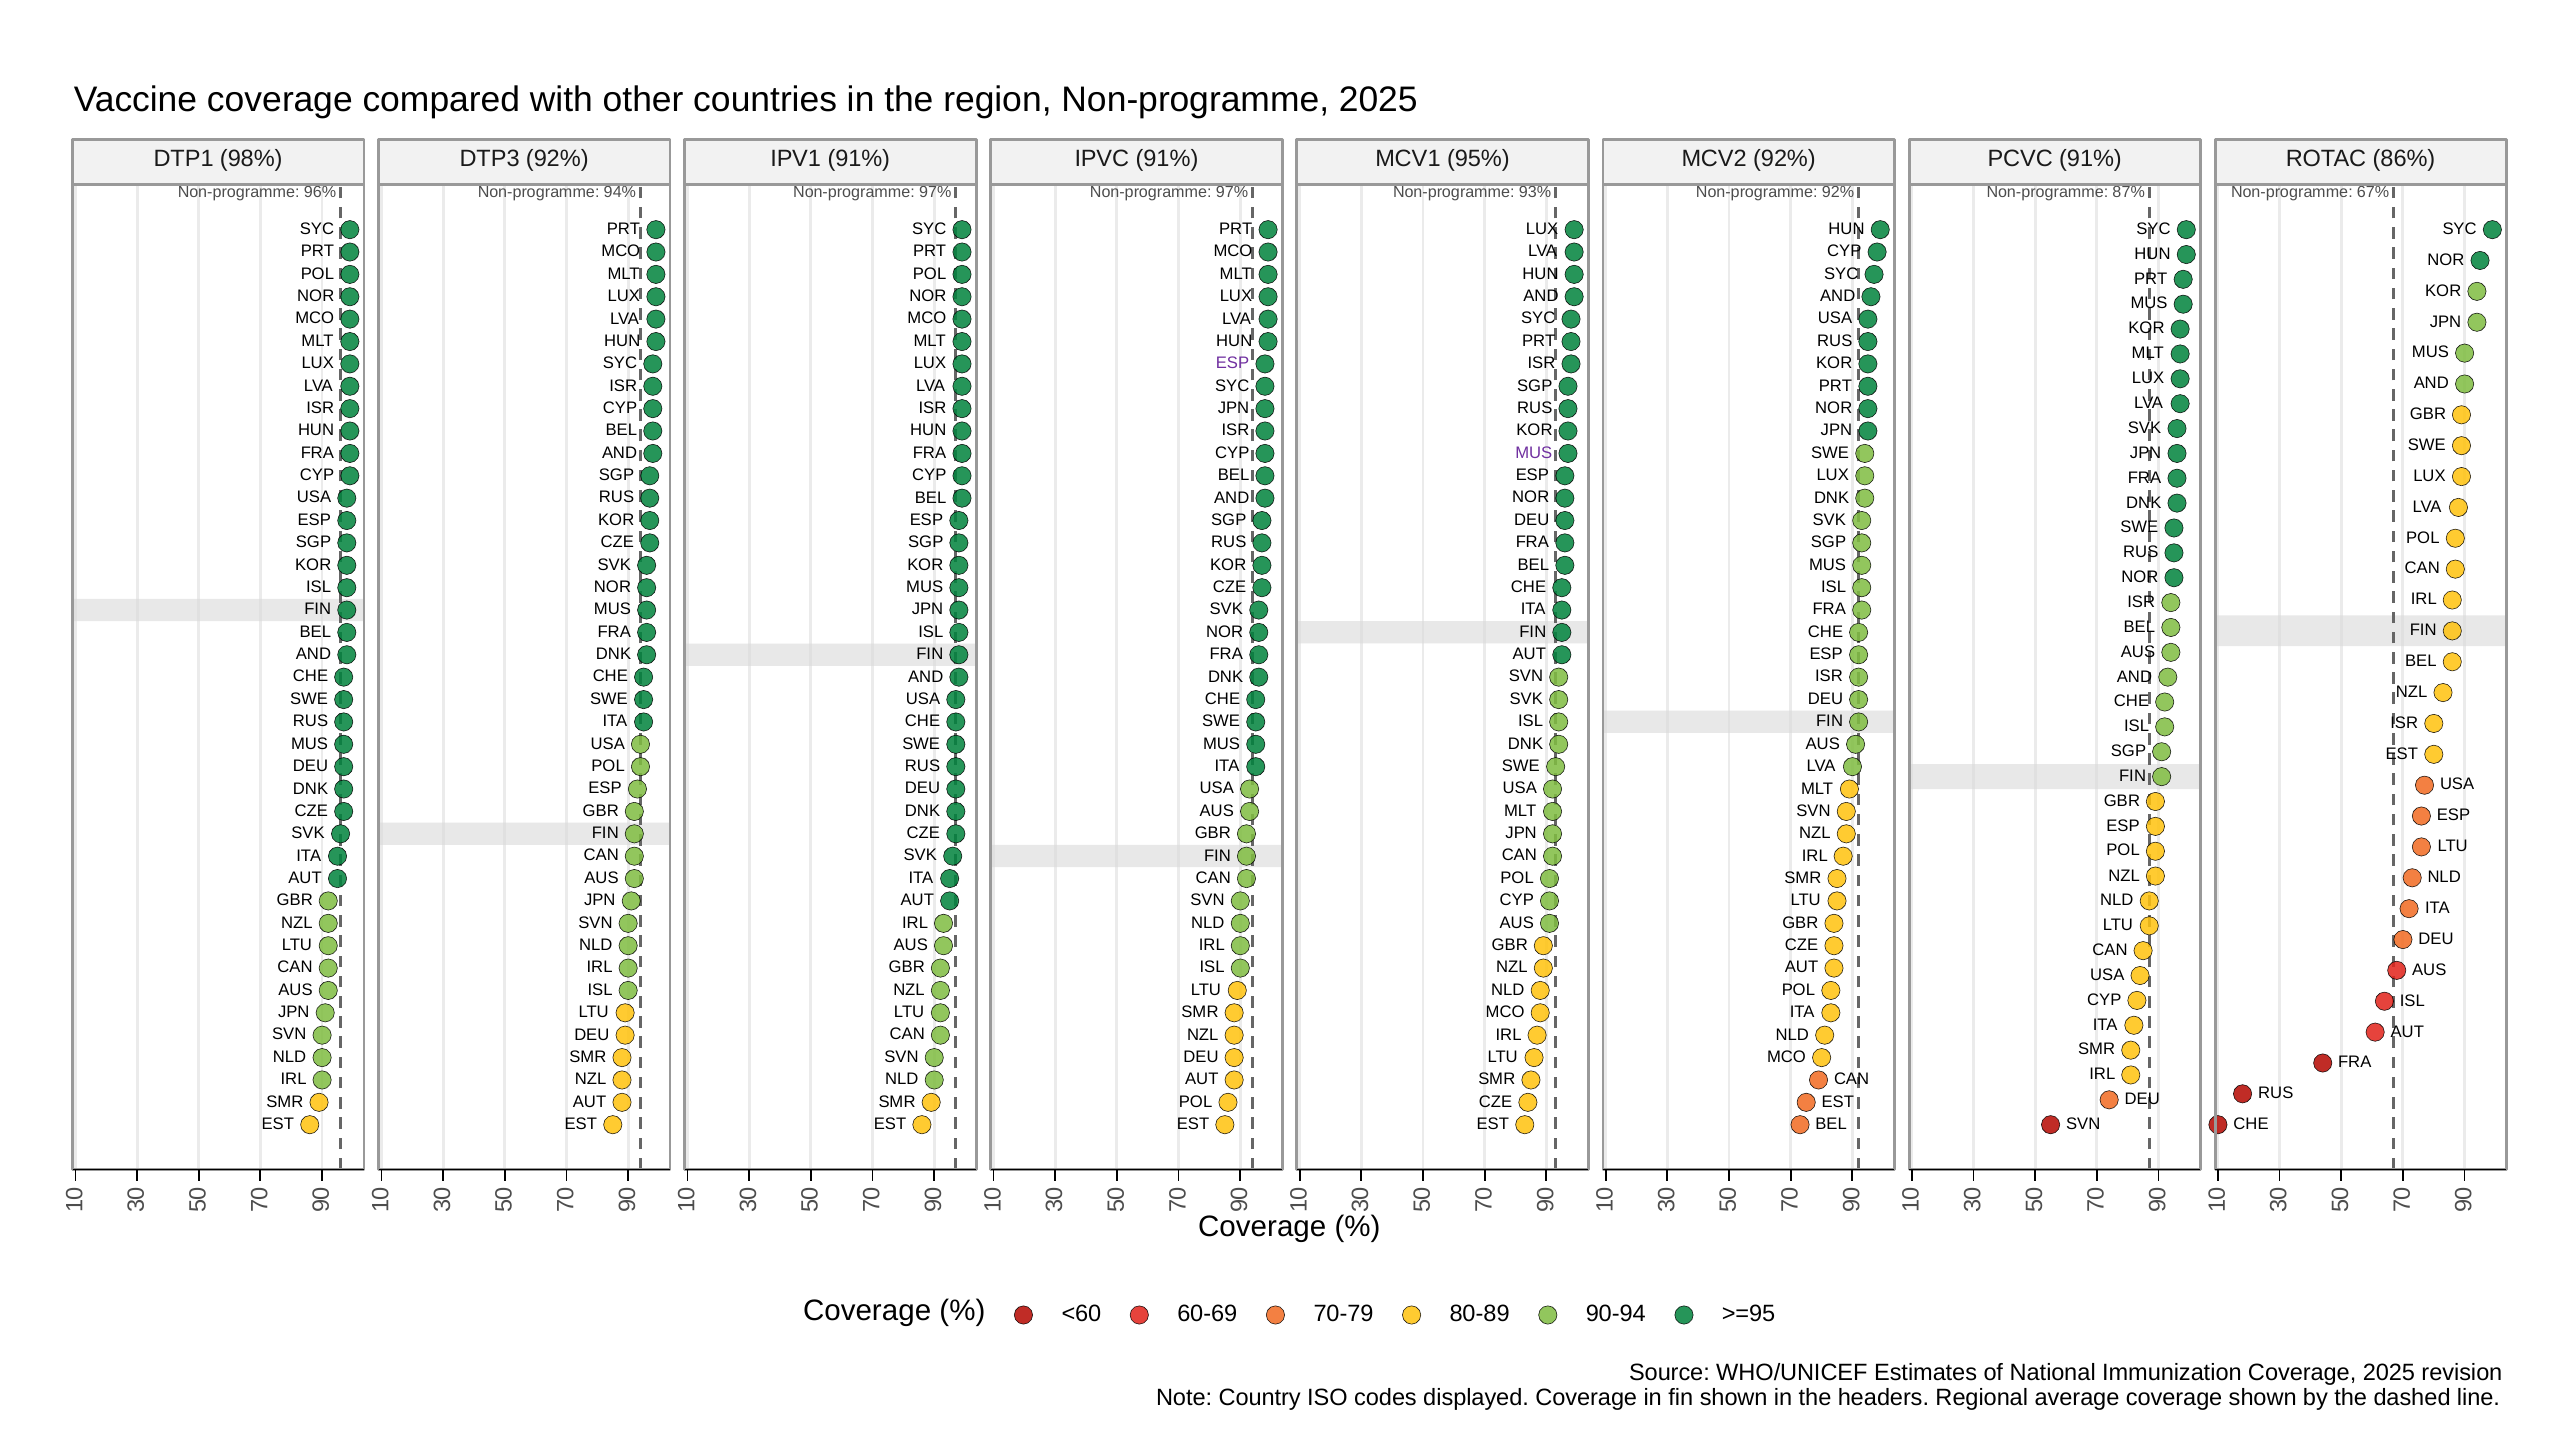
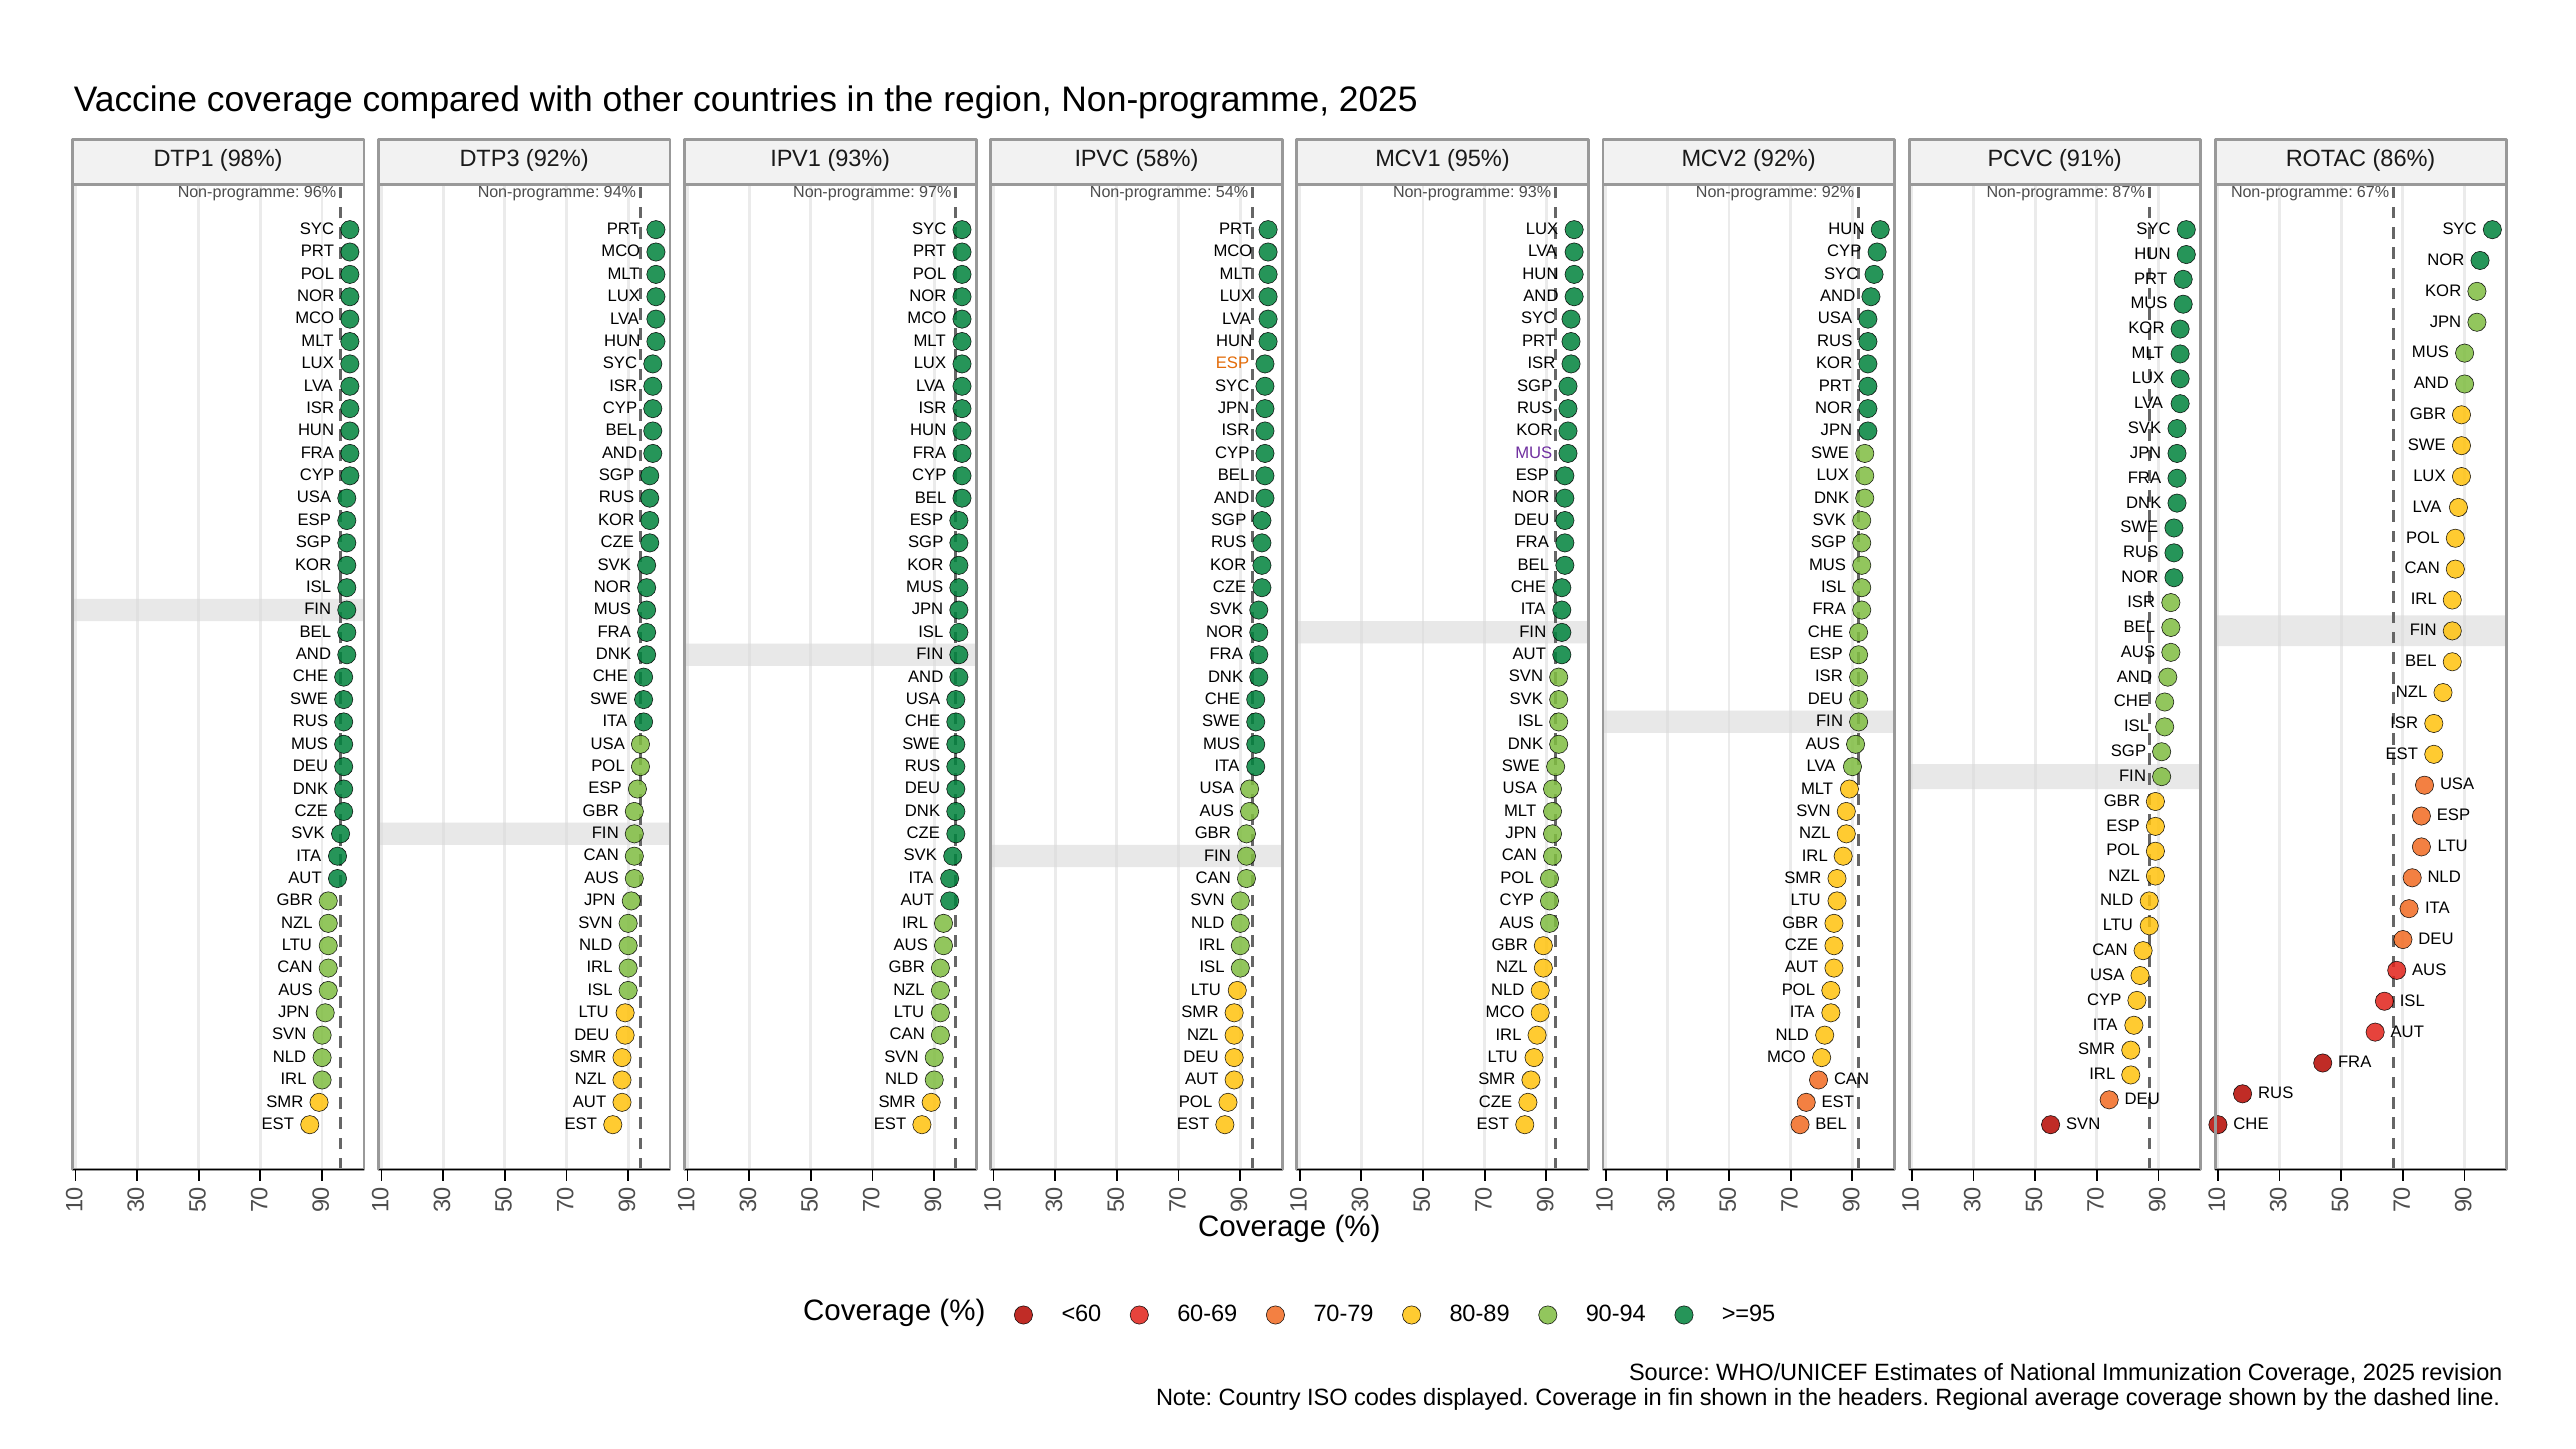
IPV1 91%: 91% -> 93% (859, 159)
IPVC 91%: 91% -> 58% (1167, 159)
97%: 97% -> 54% (1232, 192)
ESP colour: purple -> orange (1233, 363)
